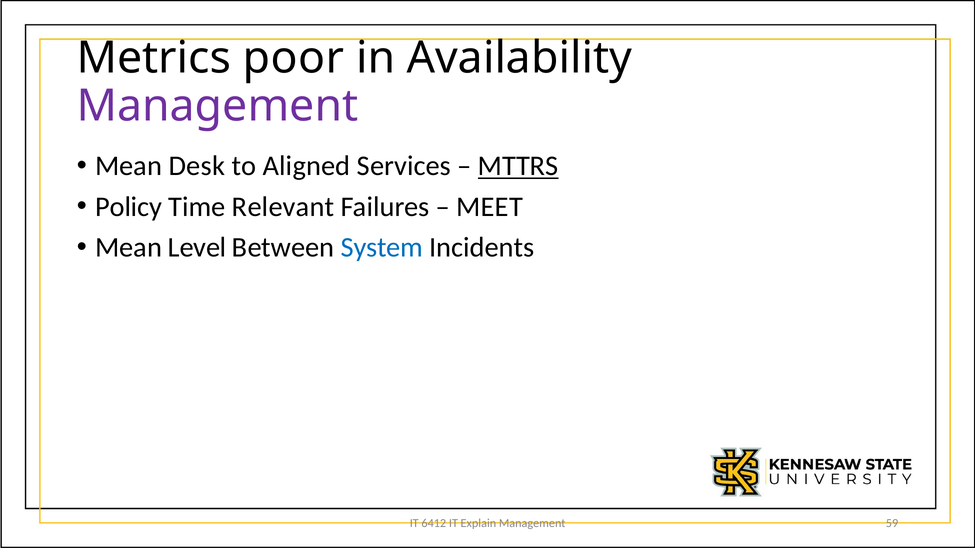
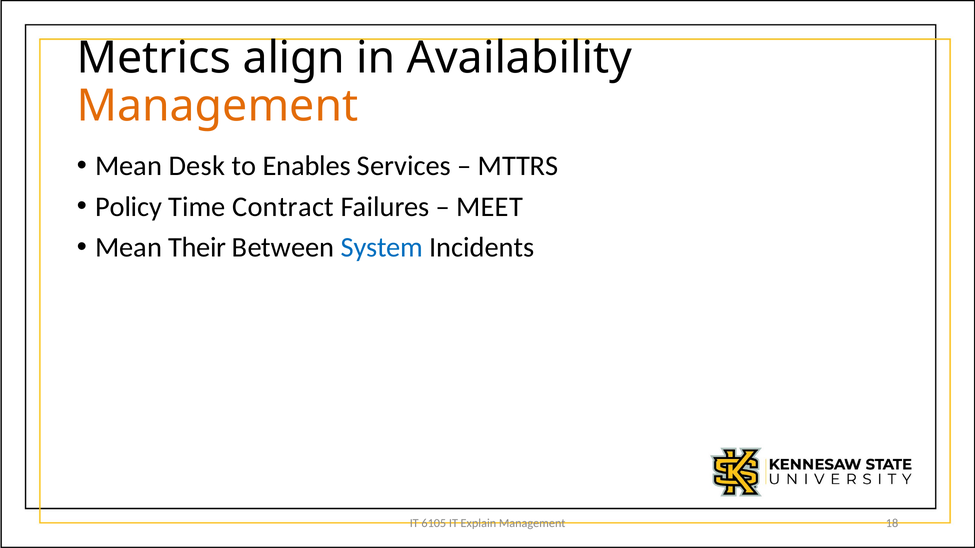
poor: poor -> align (294, 58)
Management colour: purple -> orange (218, 106)
Aligned: Aligned -> Enables (307, 166)
MTTRS underline: present -> none (518, 166)
Relevant: Relevant -> Contract (283, 207)
Level: Level -> Their (197, 248)
6412: 6412 -> 6105 (434, 524)
59: 59 -> 18 (892, 524)
